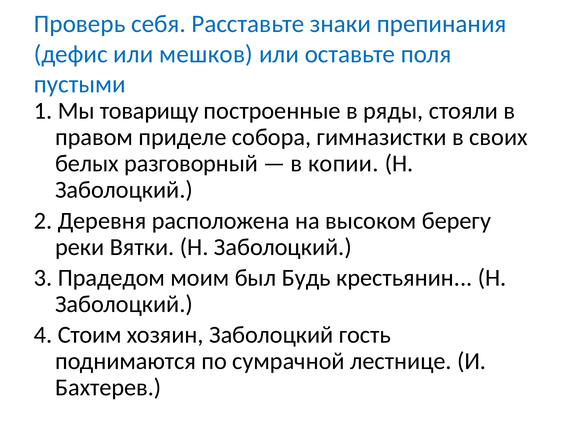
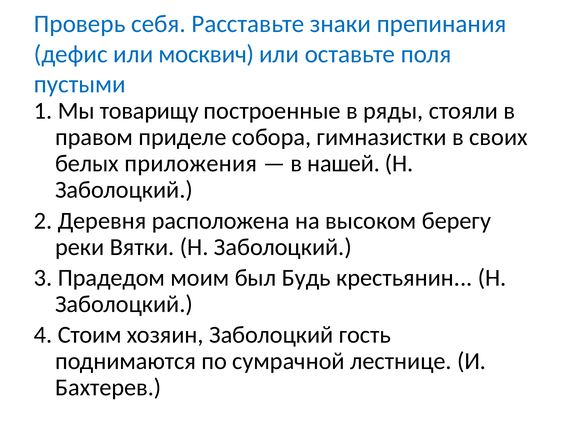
мешков: мешков -> москвич (206, 54)
разговорный: разговорный -> приложения (191, 163)
копии: копии -> нашей (344, 163)
